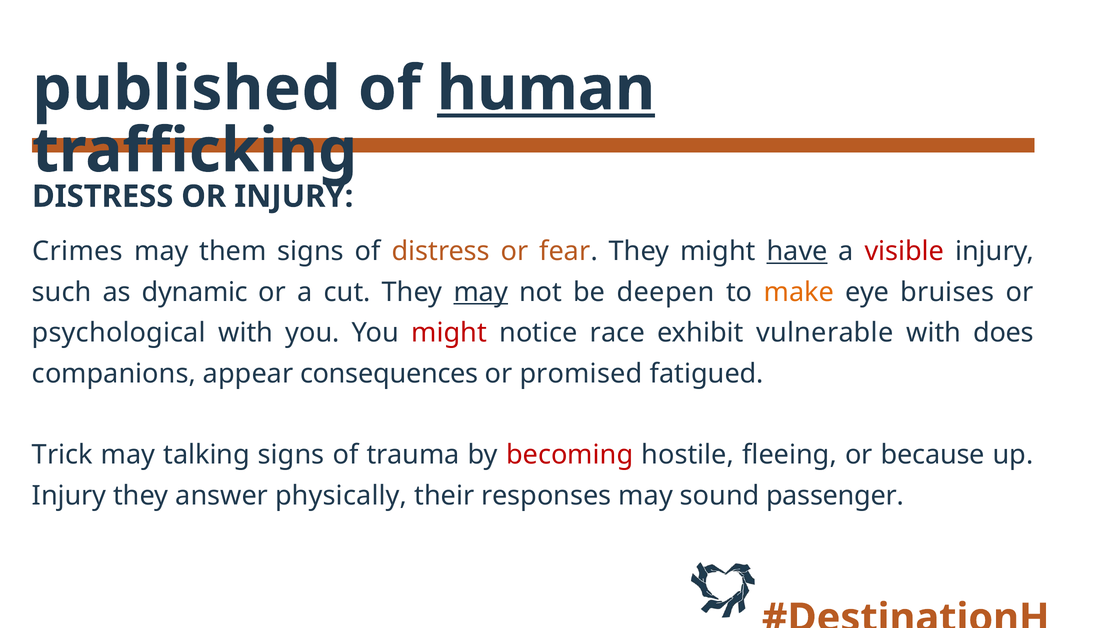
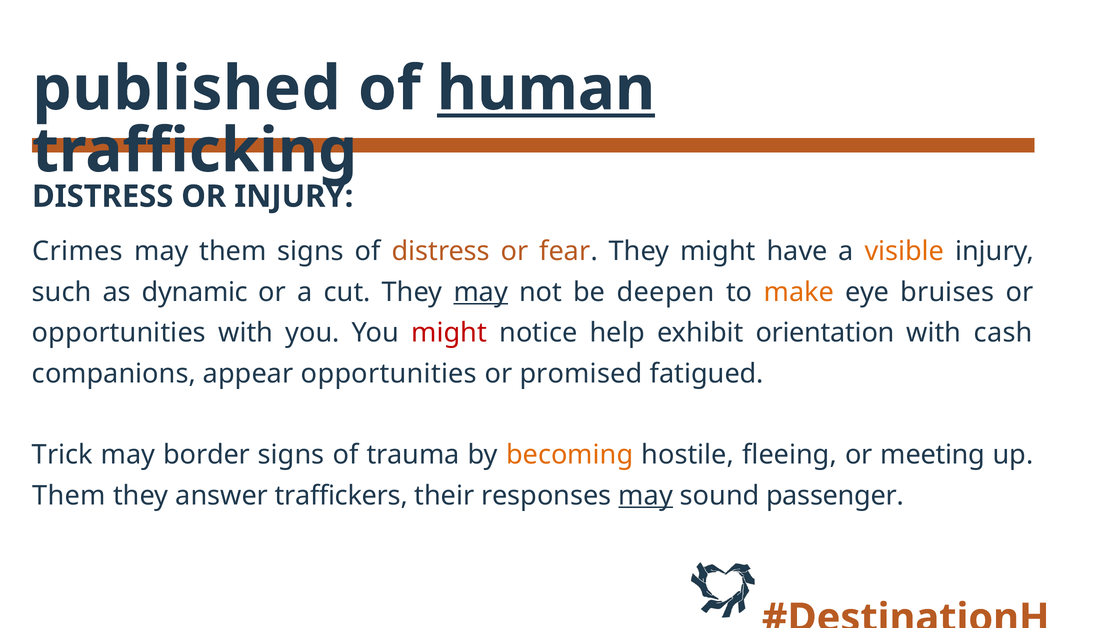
have underline: present -> none (797, 251)
visible colour: red -> orange (904, 251)
psychological: psychological -> opportunities (119, 333)
race: race -> help (617, 333)
vulnerable: vulnerable -> orientation (825, 333)
does: does -> cash (1003, 333)
appear consequences: consequences -> opportunities (389, 373)
talking: talking -> border (207, 455)
becoming colour: red -> orange (570, 455)
because: because -> meeting (933, 455)
Injury: Injury -> Them (69, 495)
physically: physically -> traffickers (341, 495)
may underline: none -> present (646, 495)
